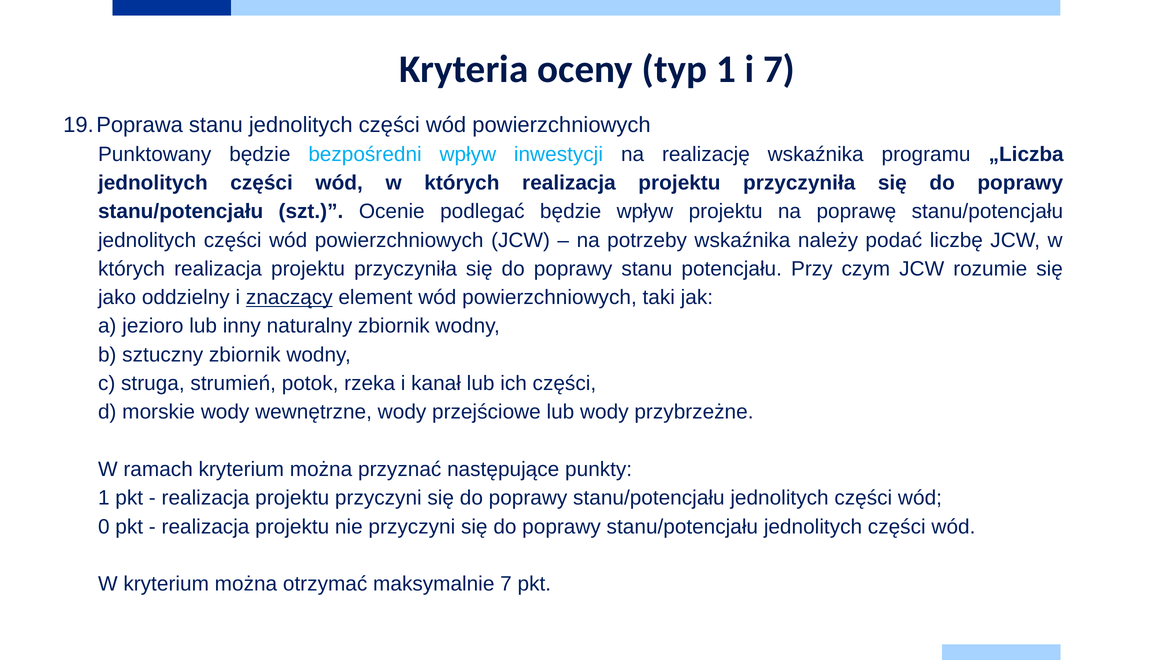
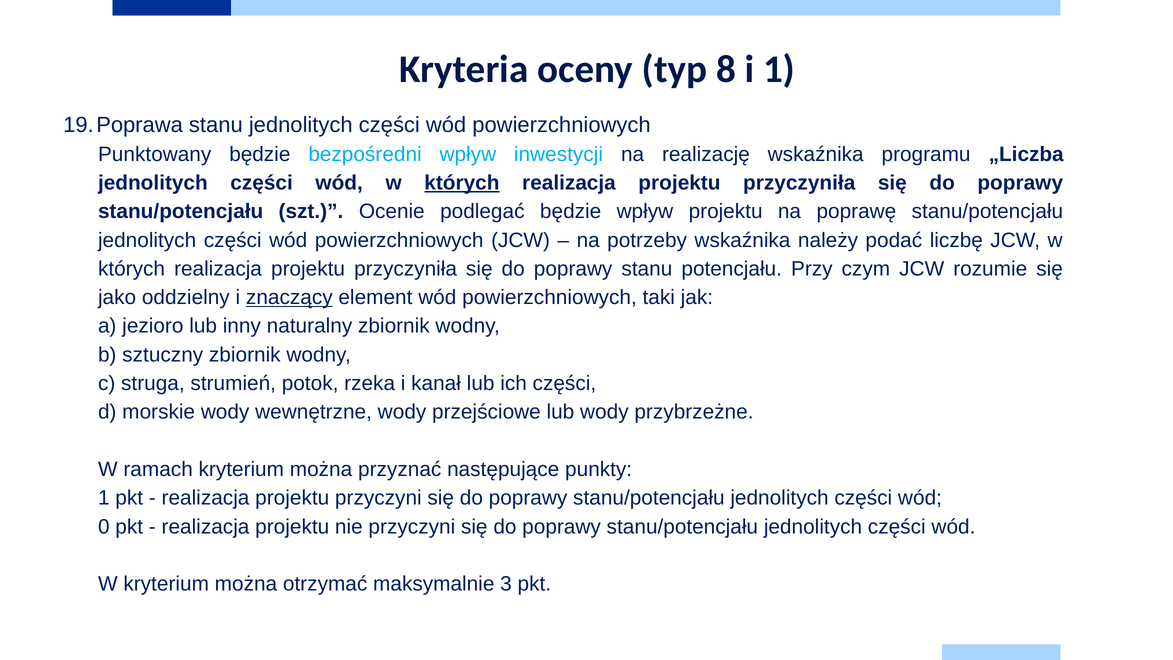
typ 1: 1 -> 8 (726, 69)
i 7: 7 -> 1 (779, 69)
których underline: none -> present (462, 183)
maksymalnie 7: 7 -> 3 (506, 584)
